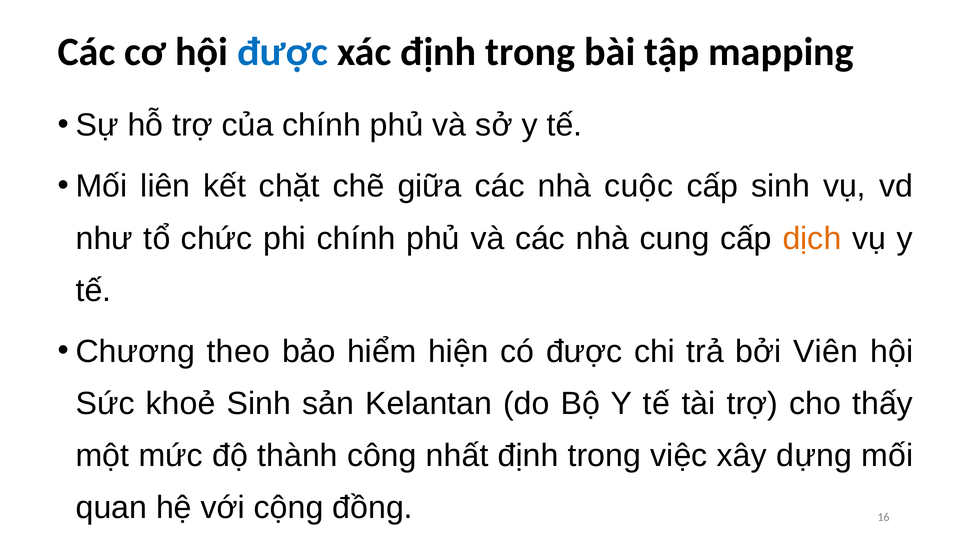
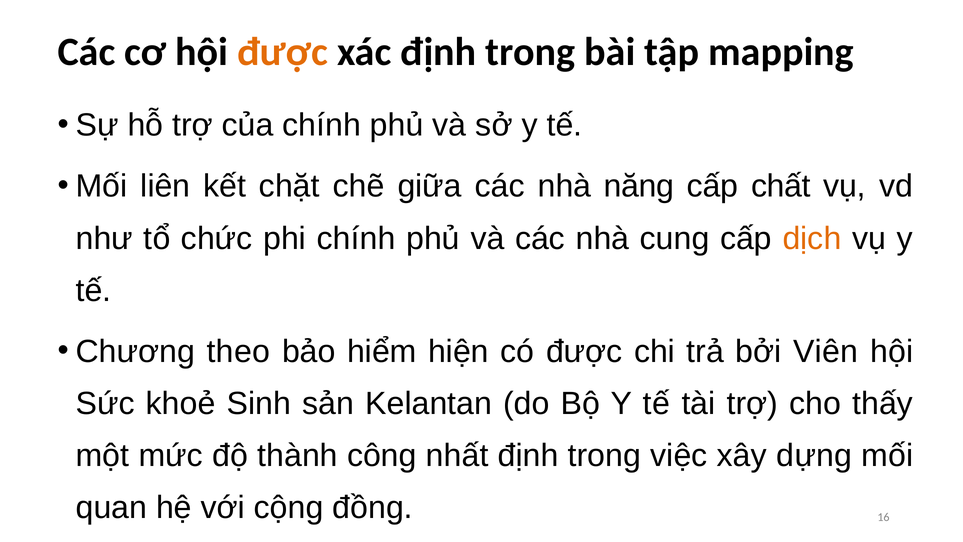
được colour: blue -> orange (283, 52)
cuộc: cuộc -> năng (639, 186)
cấp sinh: sinh -> chất (781, 186)
